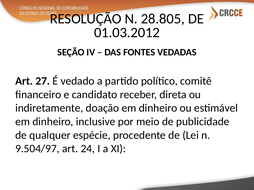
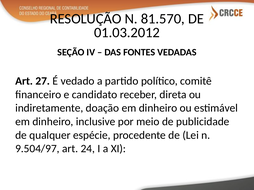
28.805: 28.805 -> 81.570 (163, 19)
